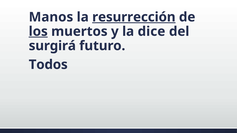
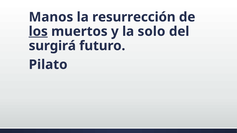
resurrección underline: present -> none (134, 17)
dice: dice -> solo (151, 31)
Todos: Todos -> Pilato (48, 65)
